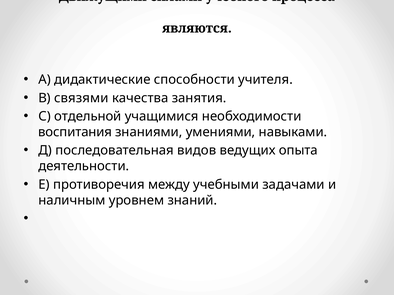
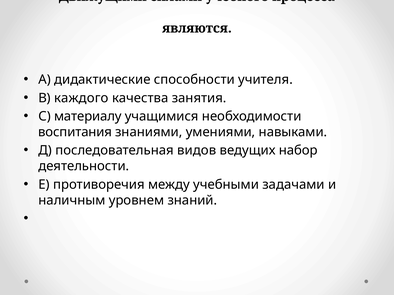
связями: связями -> каждого (81, 98)
отдельной: отдельной -> материалу (88, 116)
опыта: опыта -> набор (298, 151)
